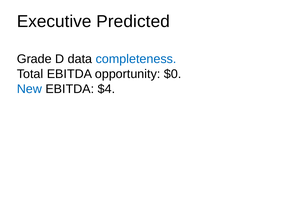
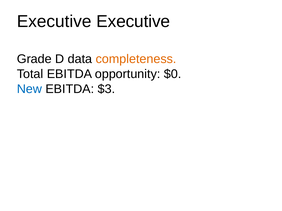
Executive Predicted: Predicted -> Executive (133, 21)
completeness colour: blue -> orange (136, 59)
$4: $4 -> $3 (106, 89)
